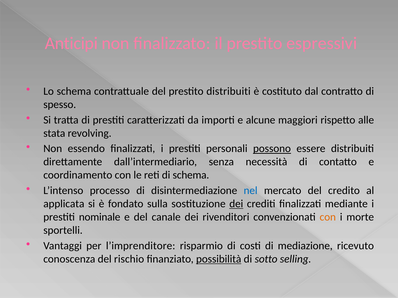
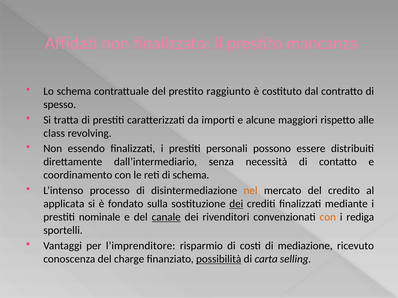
Anticipi: Anticipi -> Affidati (71, 43)
espressivi: espressivi -> mancanza (322, 43)
prestito distribuiti: distribuiti -> raggiunto (228, 91)
stata: stata -> class (54, 133)
possono underline: present -> none (272, 149)
nel colour: blue -> orange (251, 191)
canale underline: none -> present (166, 217)
morte: morte -> rediga (360, 217)
rischio: rischio -> charge (129, 259)
sotto: sotto -> carta (266, 259)
